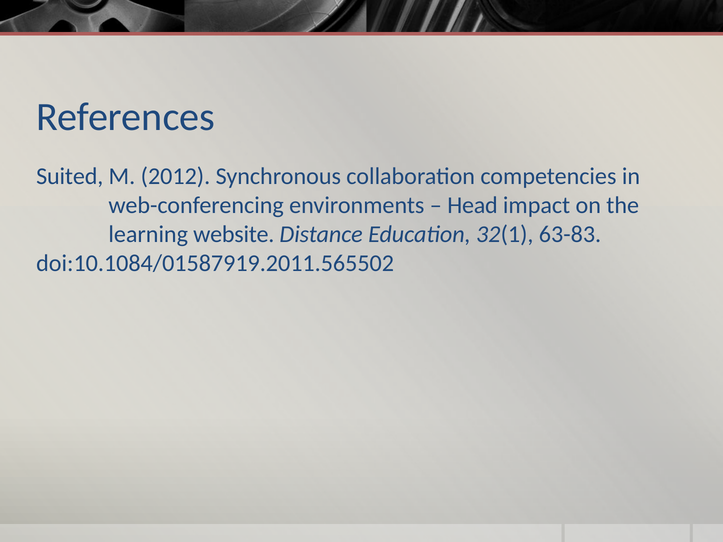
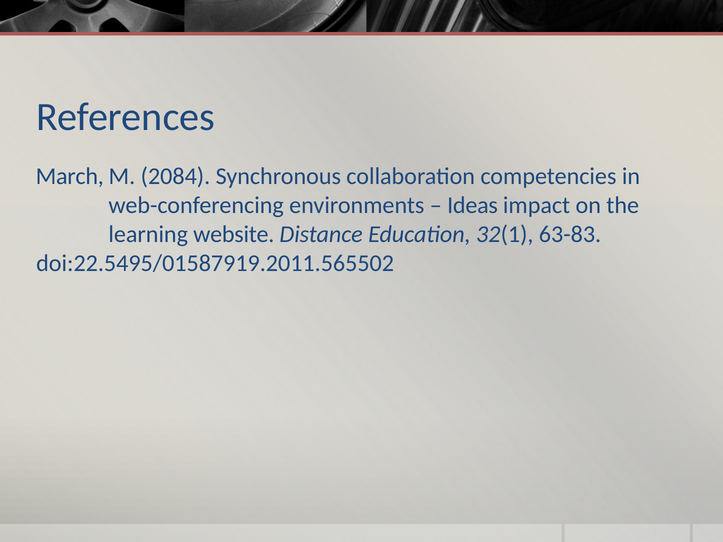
Suited: Suited -> March (70, 176)
2012: 2012 -> 2084 (175, 176)
Head: Head -> Ideas (473, 205)
doi:10.1084/01587919.2011.565502: doi:10.1084/01587919.2011.565502 -> doi:22.5495/01587919.2011.565502 (215, 263)
